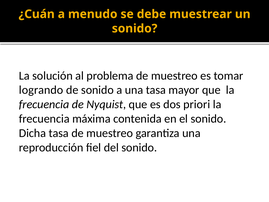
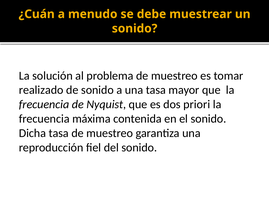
logrando: logrando -> realizado (41, 90)
